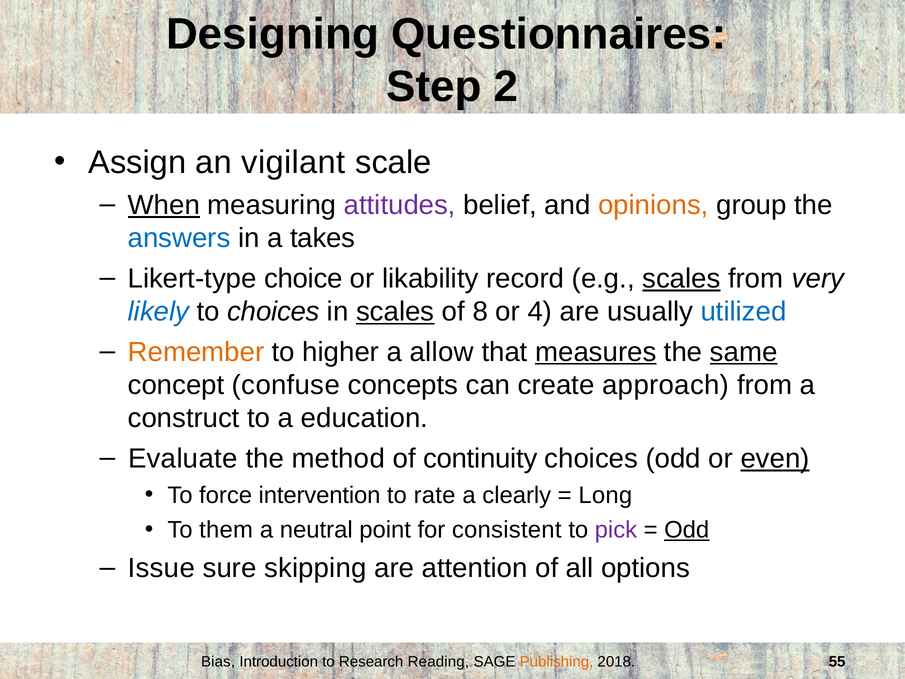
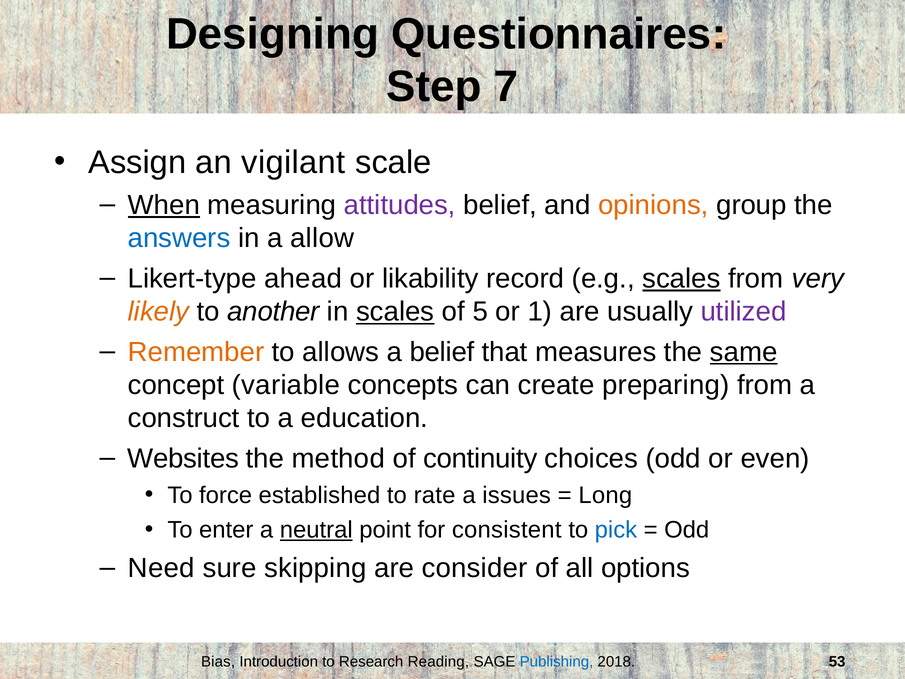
2: 2 -> 7 (506, 87)
takes: takes -> allow (322, 238)
choice: choice -> ahead (303, 278)
likely colour: blue -> orange (158, 312)
to choices: choices -> another (273, 312)
8: 8 -> 5 (480, 312)
4: 4 -> 1 (540, 312)
utilized colour: blue -> purple (744, 312)
higher: higher -> allows (341, 352)
a allow: allow -> belief (442, 352)
measures underline: present -> none (596, 352)
confuse: confuse -> variable (286, 385)
approach: approach -> preparing (666, 385)
Evaluate: Evaluate -> Websites (183, 458)
even underline: present -> none (775, 458)
intervention: intervention -> established (319, 495)
clearly: clearly -> issues (517, 495)
them: them -> enter (226, 530)
neutral underline: none -> present (316, 530)
pick colour: purple -> blue (616, 530)
Odd underline: present -> none (687, 530)
Issue: Issue -> Need (161, 568)
attention: attention -> consider (475, 568)
Publishing colour: orange -> blue (556, 662)
55: 55 -> 53 (837, 662)
